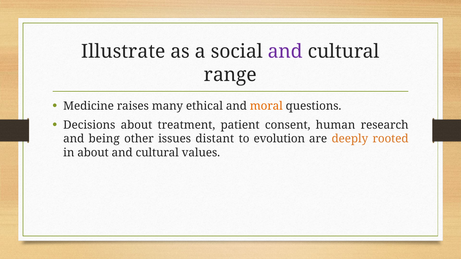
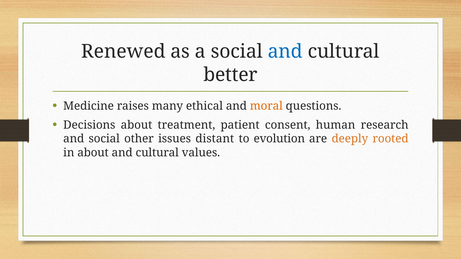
Illustrate: Illustrate -> Renewed (123, 52)
and colour: purple -> blue (285, 52)
range: range -> better (231, 75)
and being: being -> social (104, 139)
